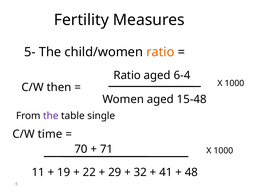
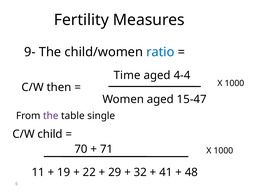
5-: 5- -> 9- (30, 52)
ratio colour: orange -> blue (160, 52)
Ratio: Ratio -> Time (127, 75)
6-4: 6-4 -> 4-4 (182, 75)
15-48: 15-48 -> 15-47 (192, 99)
time: time -> child (50, 134)
